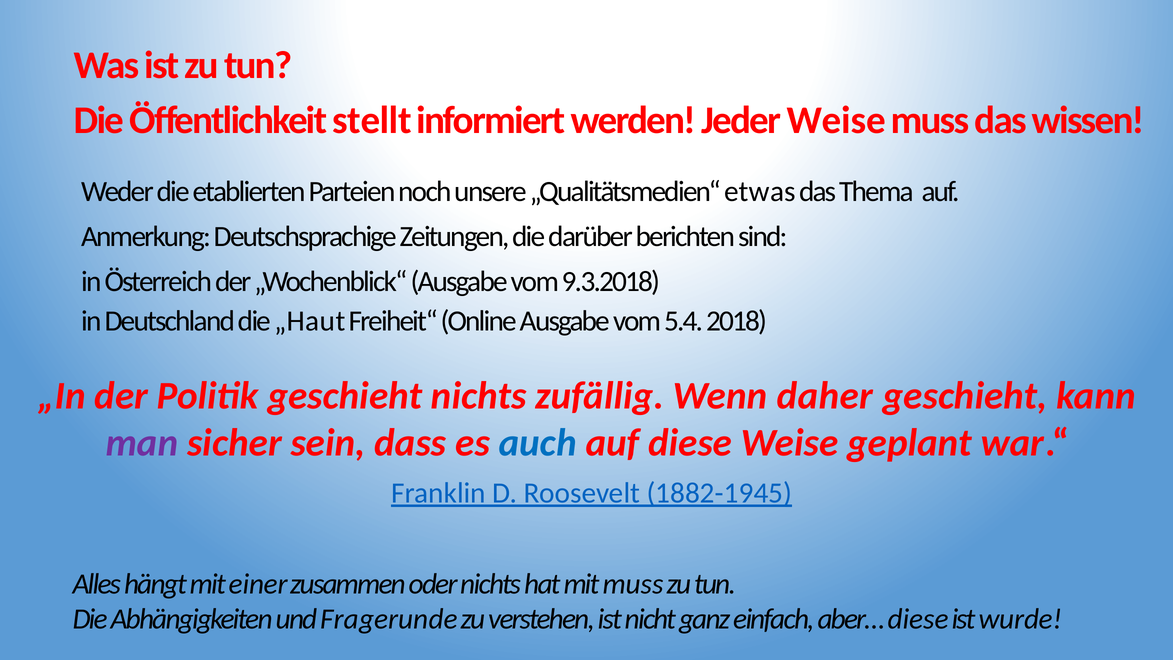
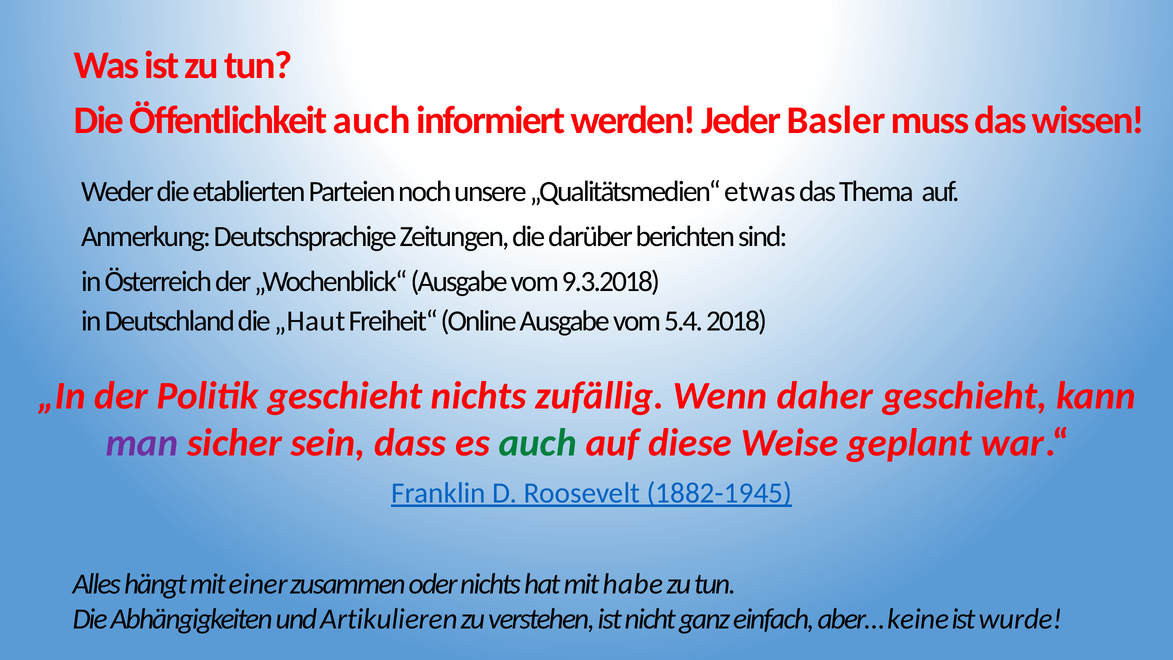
Öffentlichkeit stellt: stellt -> auch (372, 120)
Jeder Weise: Weise -> Basler (836, 120)
auch colour: blue -> green (538, 443)
mit muss: muss -> habe (633, 584)
Fragerunde: Fragerunde -> Artikulieren (389, 619)
aber… diese: diese -> keine (918, 619)
